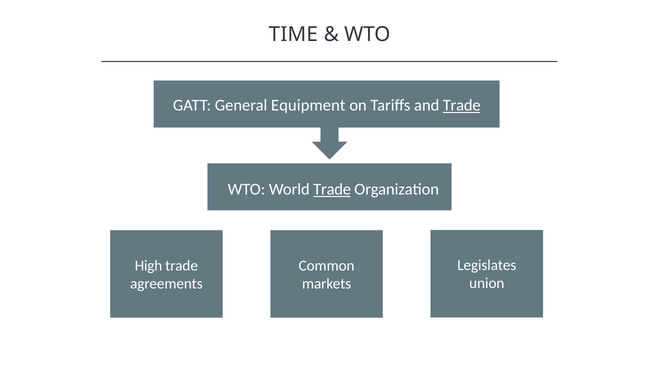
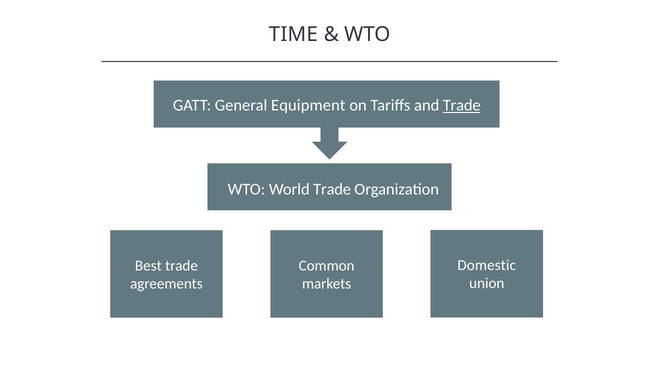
Trade underline: present -> none (332, 189)
Legislates: Legislates -> Domestic (487, 265)
High: High -> Best (148, 266)
